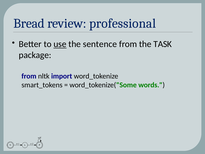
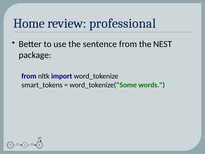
Bread: Bread -> Home (29, 23)
use underline: present -> none (60, 44)
TASK: TASK -> NEST (163, 44)
